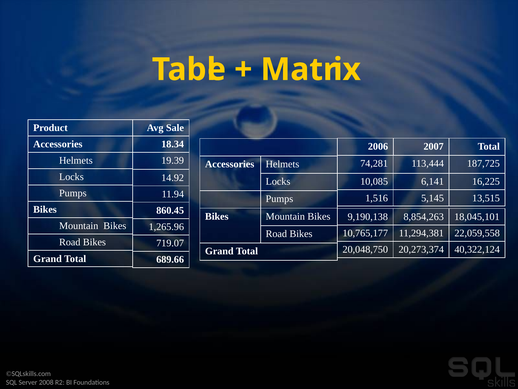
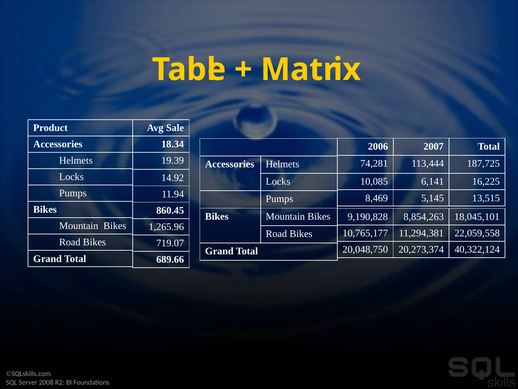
1,516: 1,516 -> 8,469 (377, 198)
9,190,138: 9,190,138 -> 9,190,828 (368, 216)
